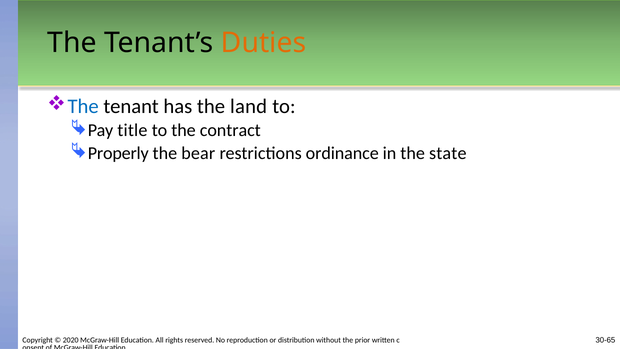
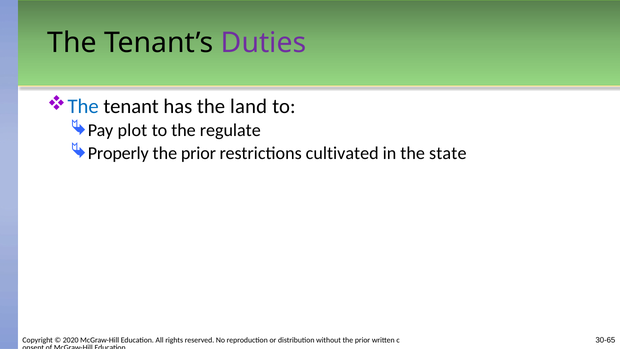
Duties colour: orange -> purple (264, 43)
title: title -> plot (132, 130)
contract: contract -> regulate (230, 130)
bear: bear -> prior (198, 153)
ordinance: ordinance -> cultivated (342, 153)
